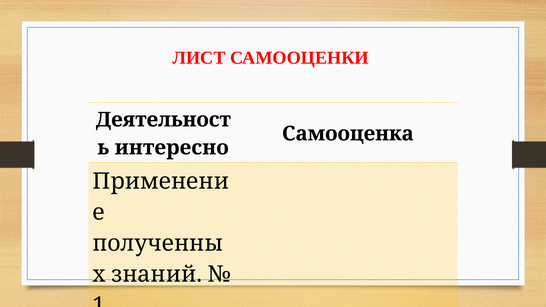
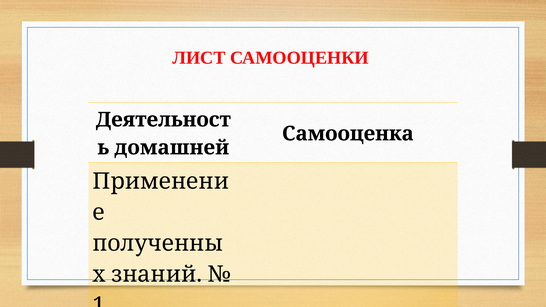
интересно: интересно -> домашней (172, 148)
